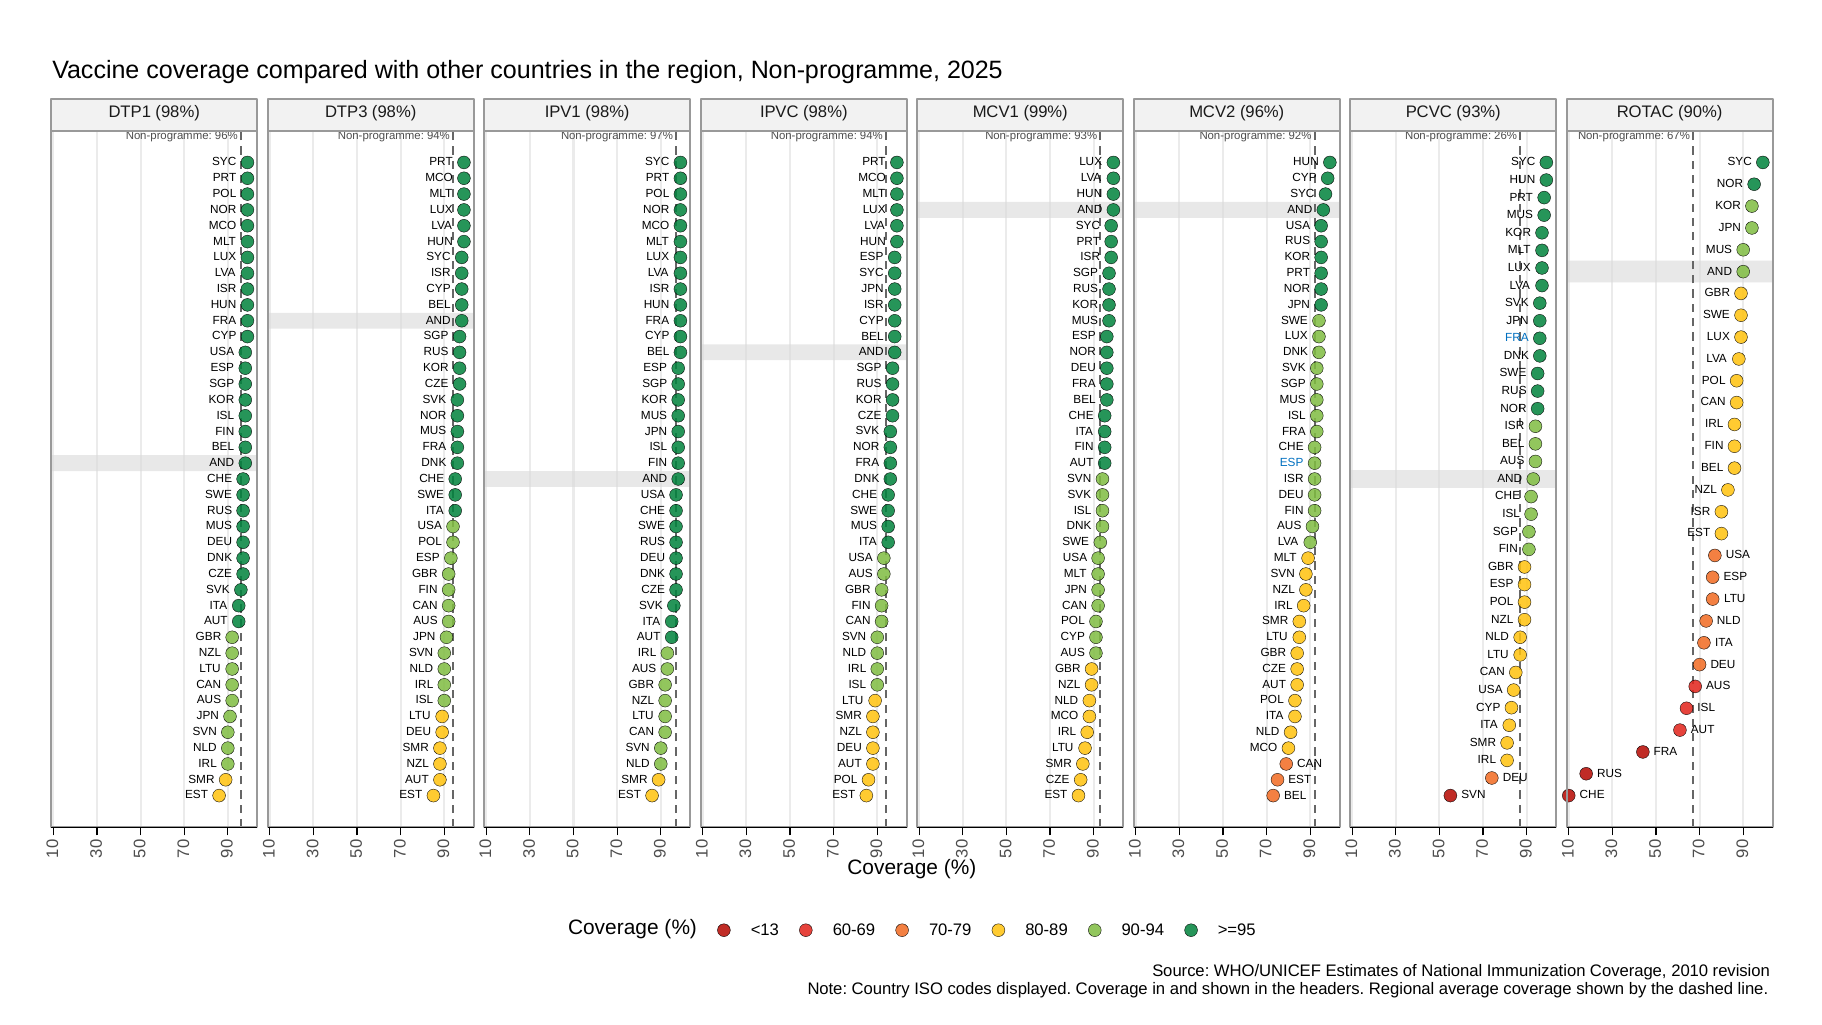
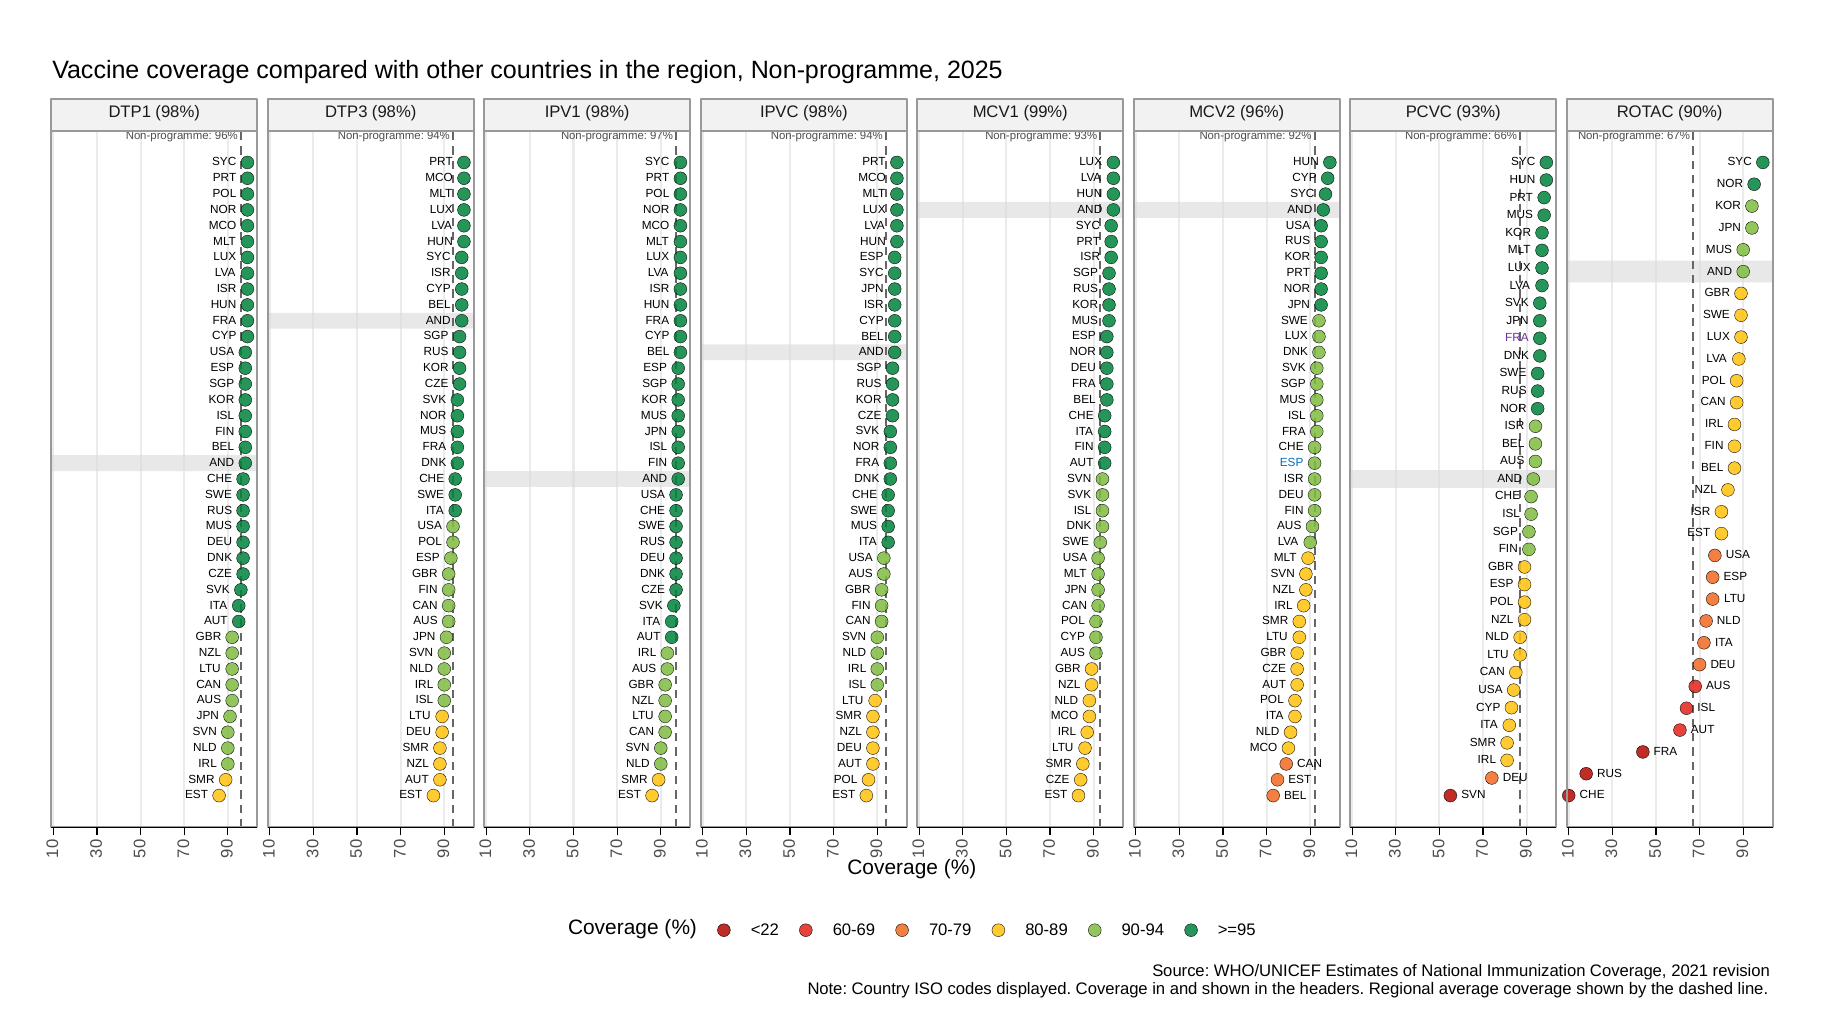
26%: 26% -> 66% (1506, 136)
FRA colour: blue -> purple (1517, 338)
<13: <13 -> <22 (765, 929)
2010: 2010 -> 2021 (1690, 971)
